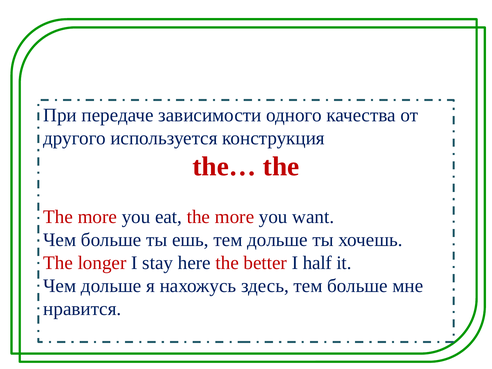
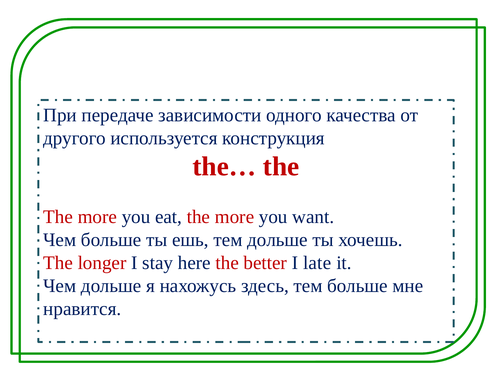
half: half -> late (317, 263)
